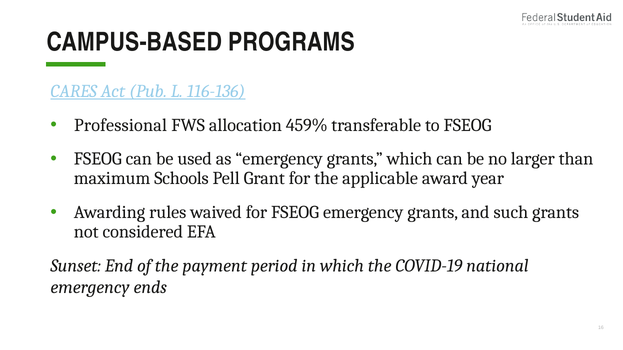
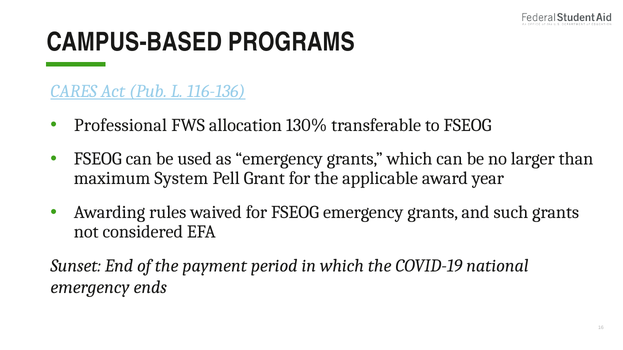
459%: 459% -> 130% (307, 125)
Schools: Schools -> System (181, 179)
